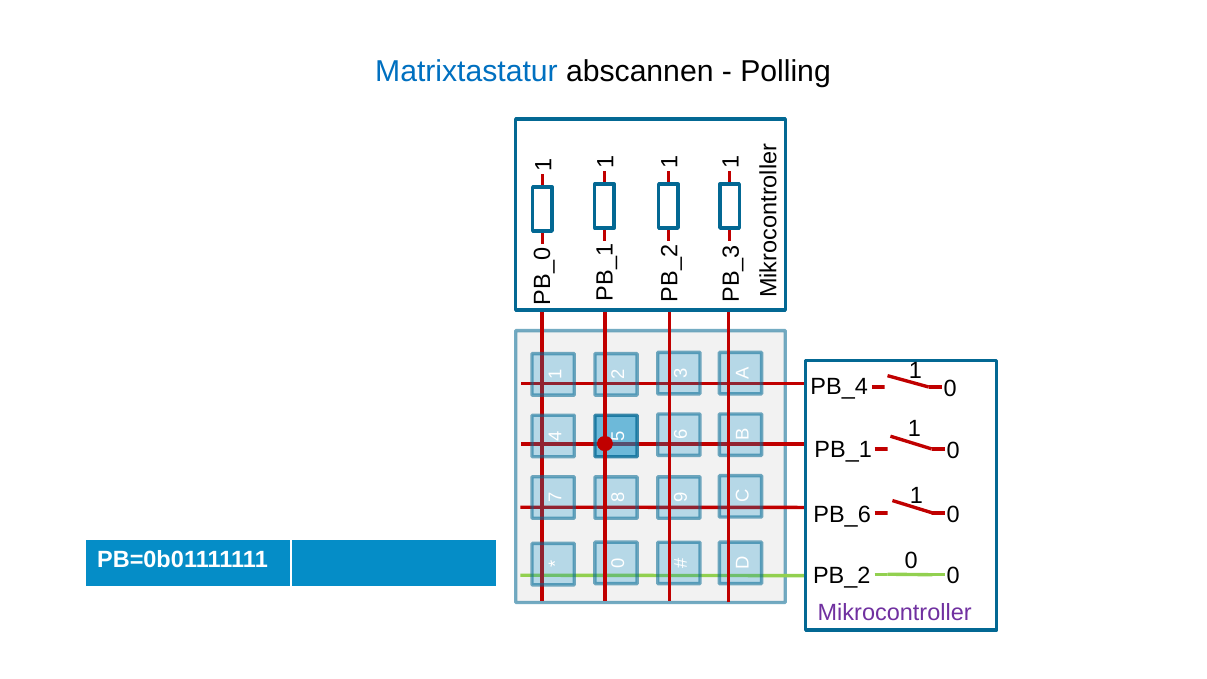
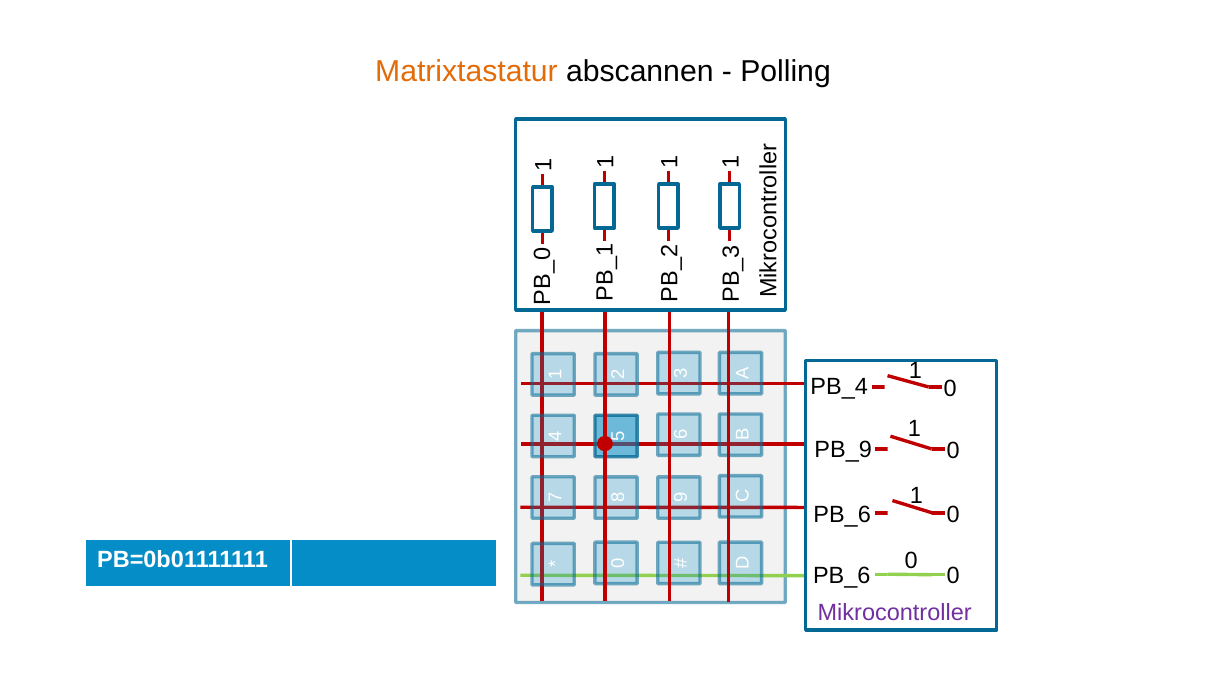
Matrixtastatur colour: blue -> orange (466, 72)
PB_1: PB_1 -> PB_9 (843, 450)
PB_2: PB_2 -> PB_6 (842, 576)
